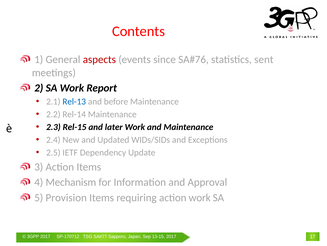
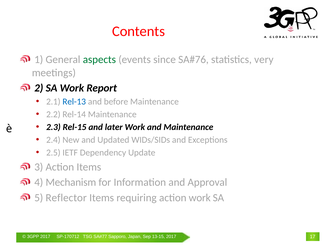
aspects colour: red -> green (99, 59)
sent: sent -> very (264, 59)
Provision: Provision -> Reflector (66, 197)
